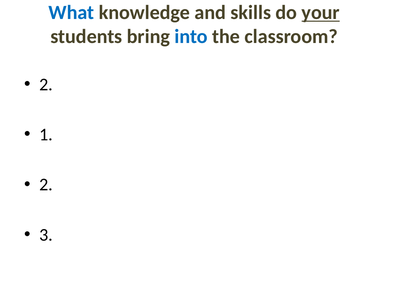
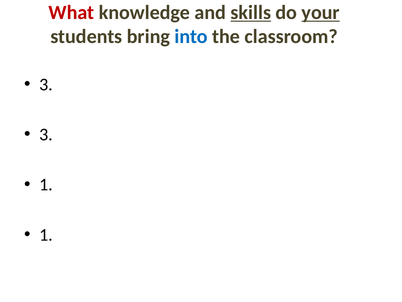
What colour: blue -> red (71, 12)
skills underline: none -> present (251, 12)
2: 2 -> 3 (46, 84)
1: 1 -> 3 (46, 134)
2: 2 -> 1 (46, 184)
3: 3 -> 1 (46, 234)
